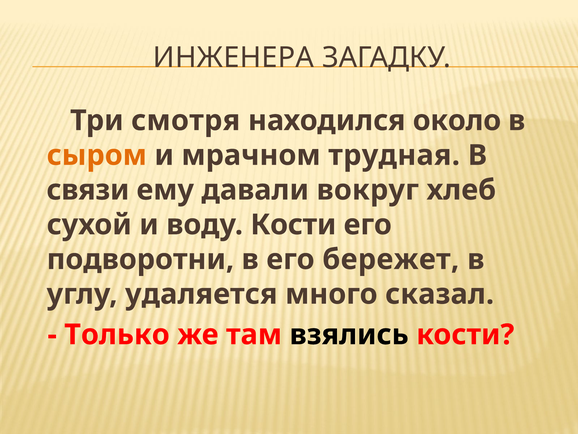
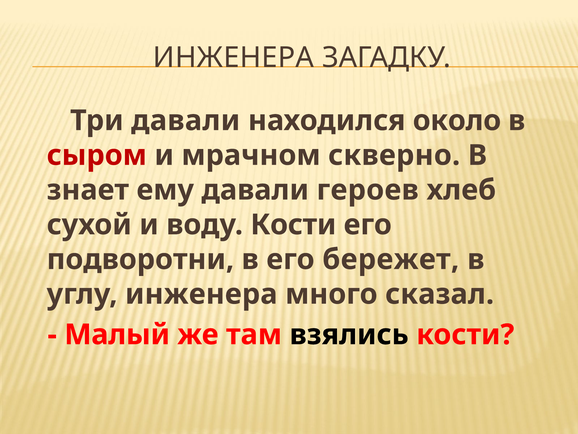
Три смотря: смотря -> давали (186, 120)
сыром colour: orange -> red (97, 155)
трудная: трудная -> скверно (394, 155)
связи: связи -> знает (88, 190)
вокруг: вокруг -> героев (368, 190)
углу удаляется: удаляется -> инженера (201, 294)
Только: Только -> Малый (117, 334)
